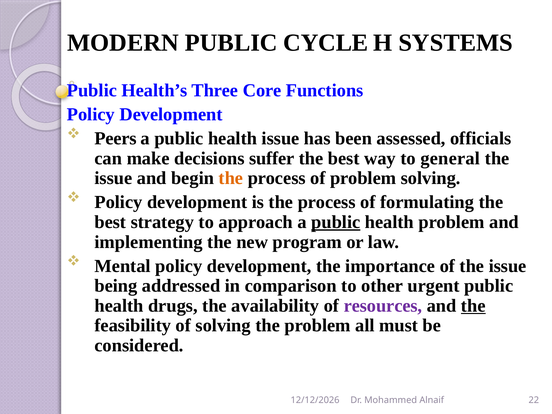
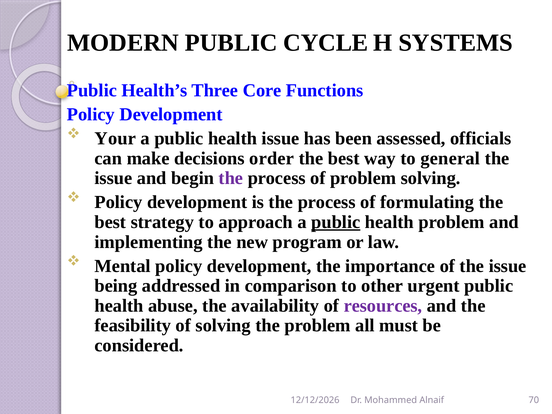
Peers: Peers -> Your (115, 139)
suffer: suffer -> order (272, 158)
the colour: orange -> purple (231, 178)
drugs: drugs -> abuse (173, 306)
the underline: present -> none (473, 306)
22: 22 -> 70 (534, 400)
